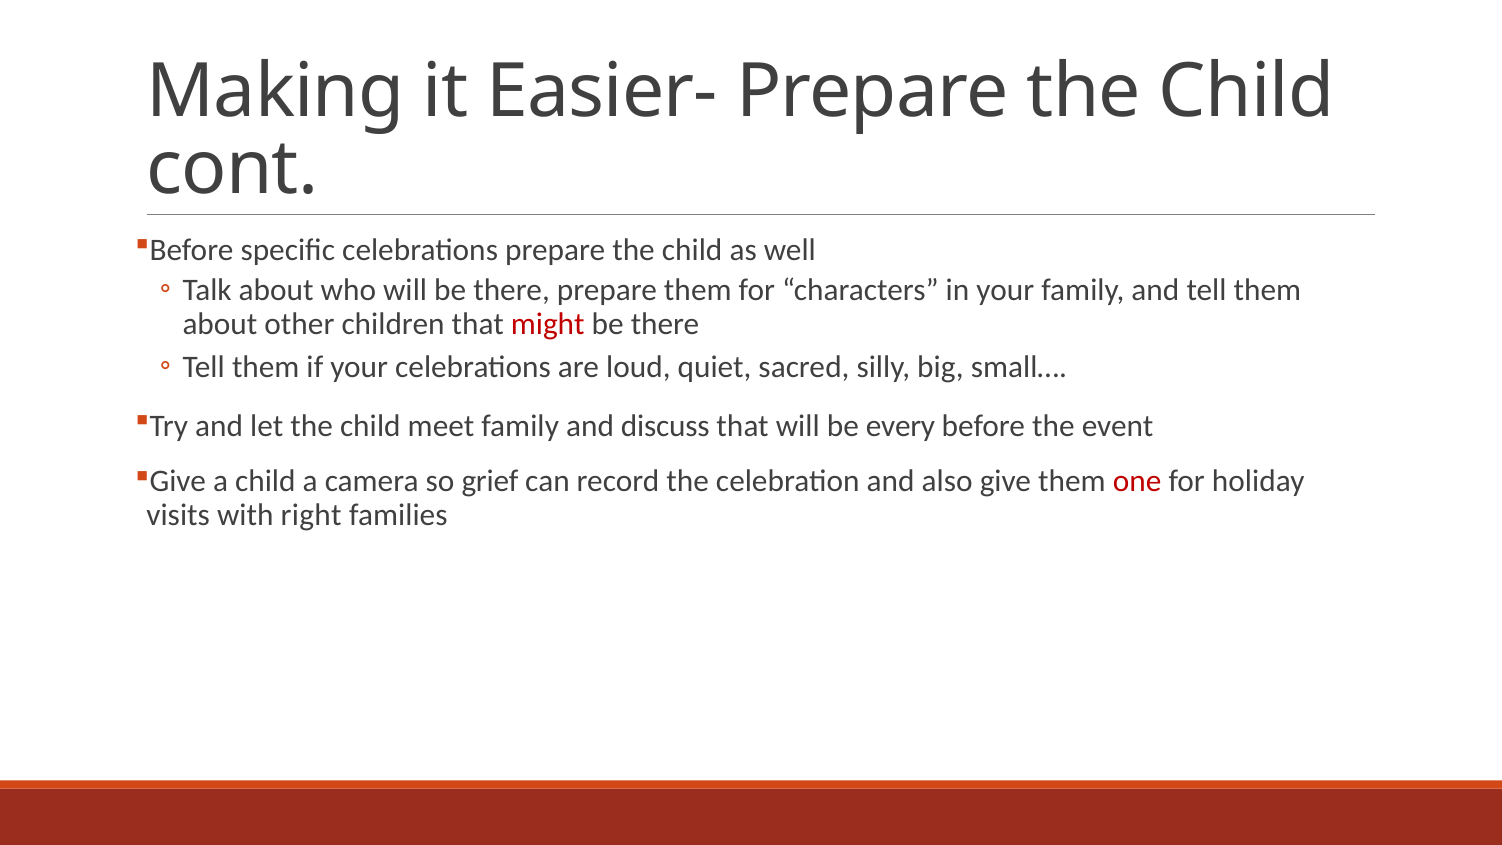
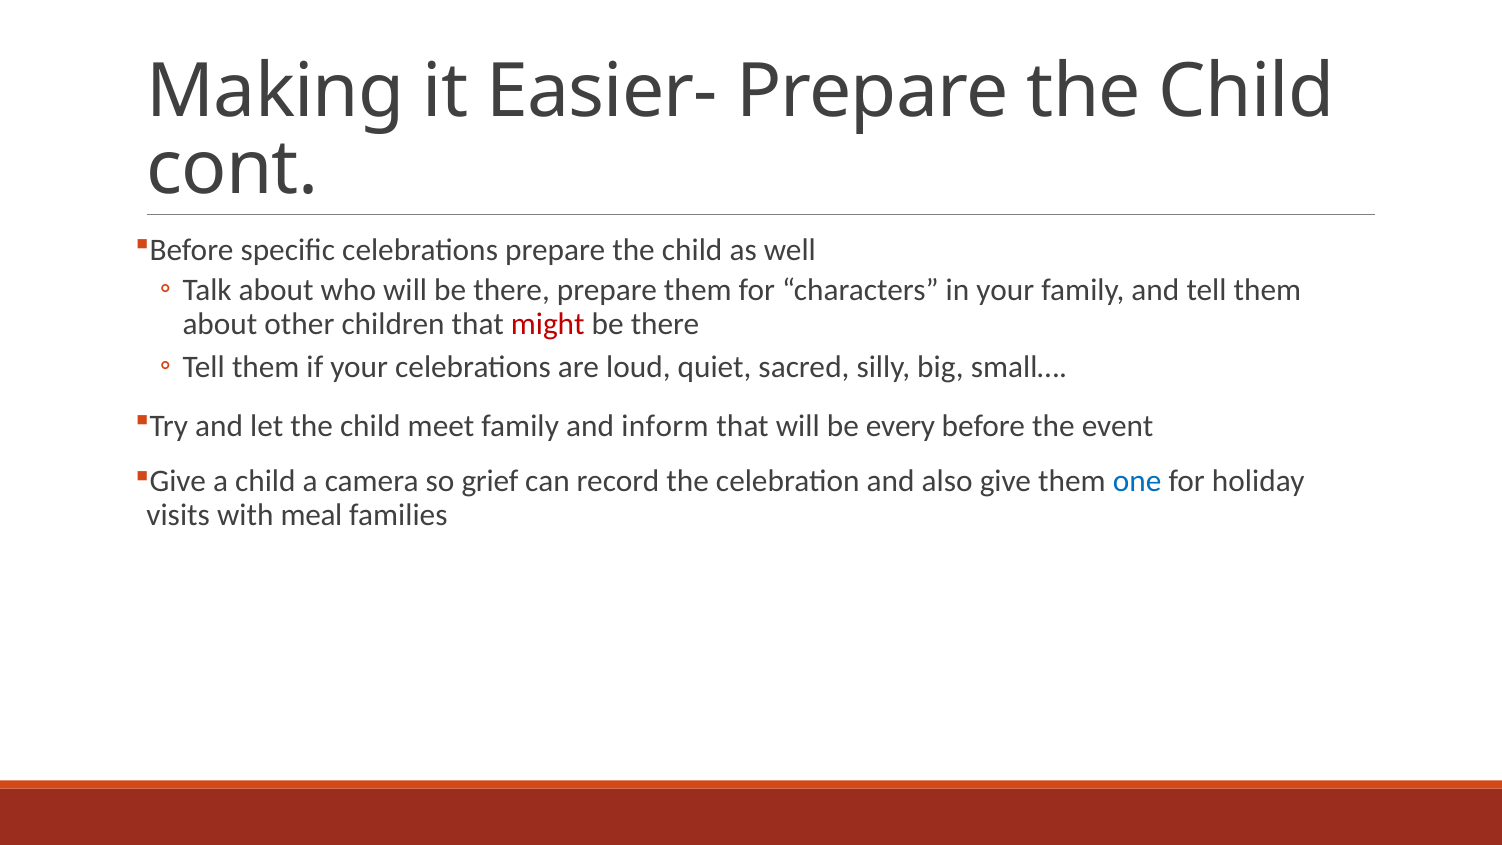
discuss: discuss -> inform (665, 426)
one colour: red -> blue (1137, 481)
right: right -> meal (311, 515)
